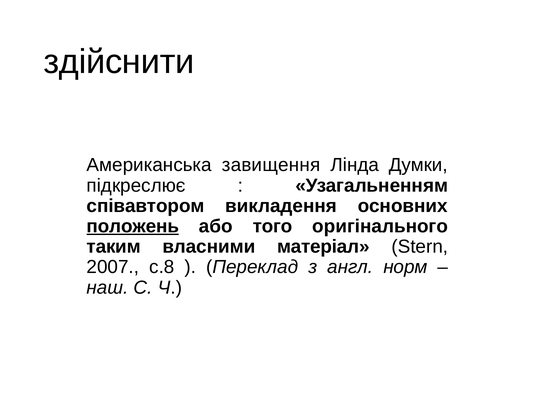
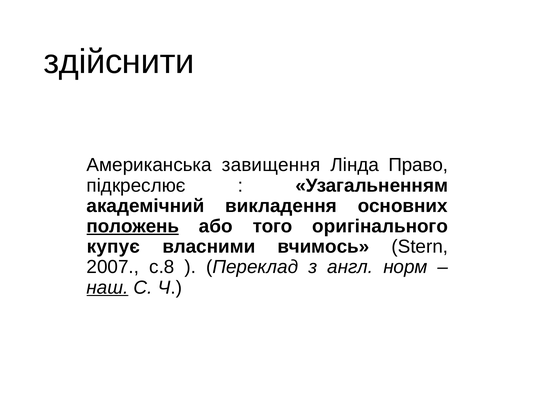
Думки: Думки -> Право (418, 165)
співавтором: співавтором -> академічний (145, 206)
таким: таким -> купує (113, 247)
матеріал: матеріал -> вчимось (323, 247)
наш underline: none -> present (107, 288)
